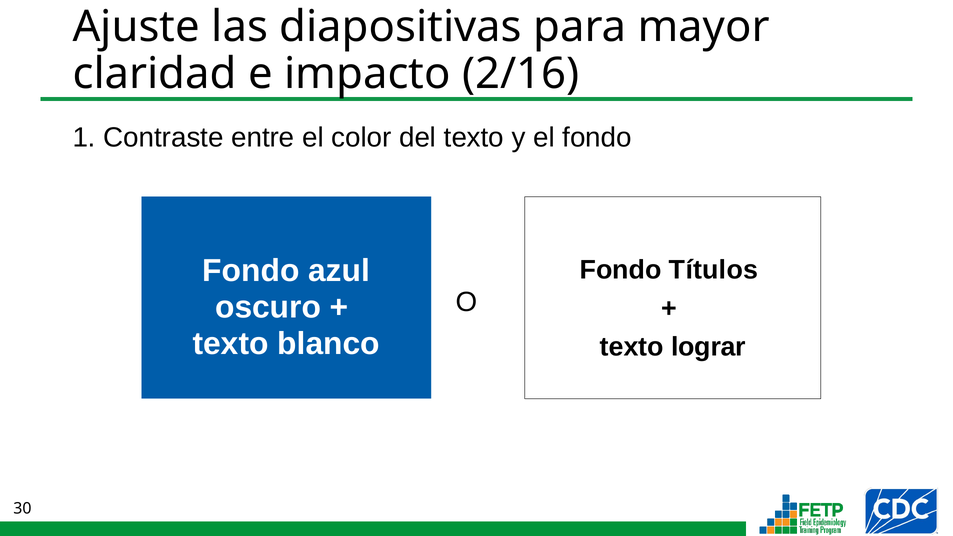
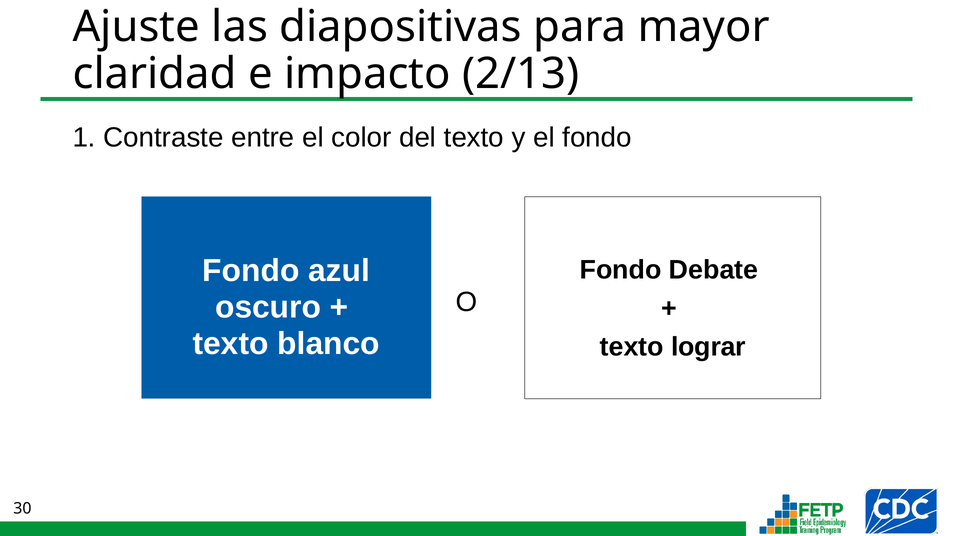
2/16: 2/16 -> 2/13 (521, 74)
Títulos: Títulos -> Debate (714, 270)
